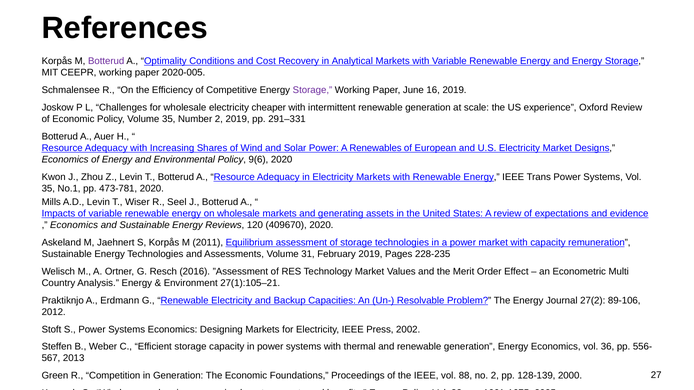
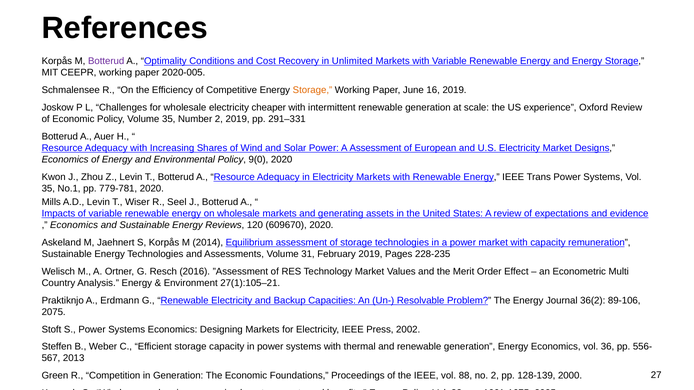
Analytical: Analytical -> Unlimited (352, 61)
Storage colour: purple -> orange (313, 90)
A Renewables: Renewables -> Assessment (375, 148)
9(6: 9(6 -> 9(0 (258, 160)
473-781: 473-781 -> 779-781 (118, 189)
409670: 409670 -> 609670 (286, 225)
2011: 2011 -> 2014 (208, 243)
27(2: 27(2 -> 36(2 (593, 301)
2012: 2012 -> 2075 (54, 312)
